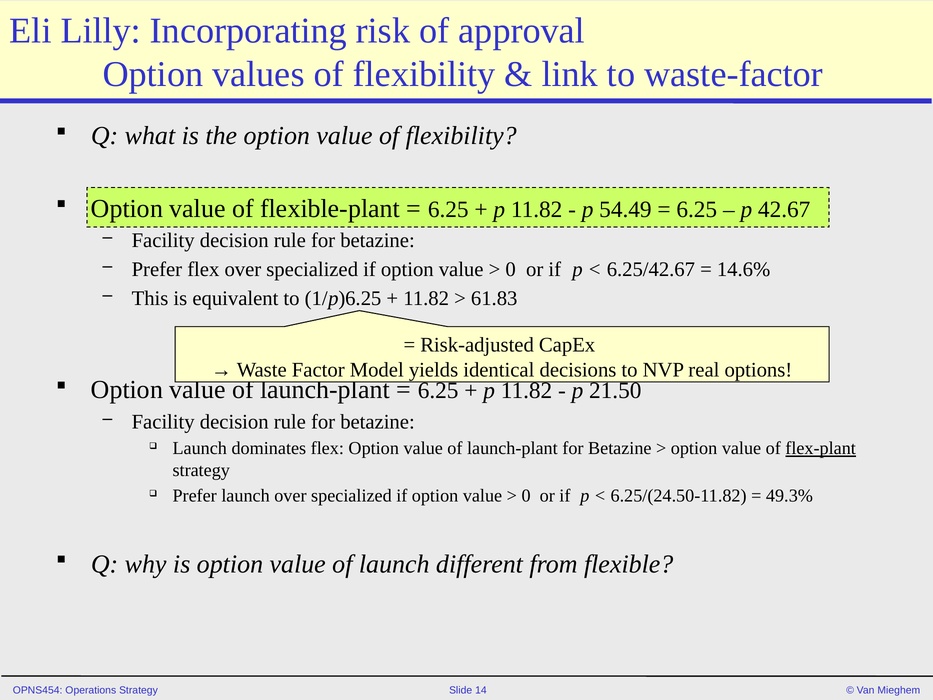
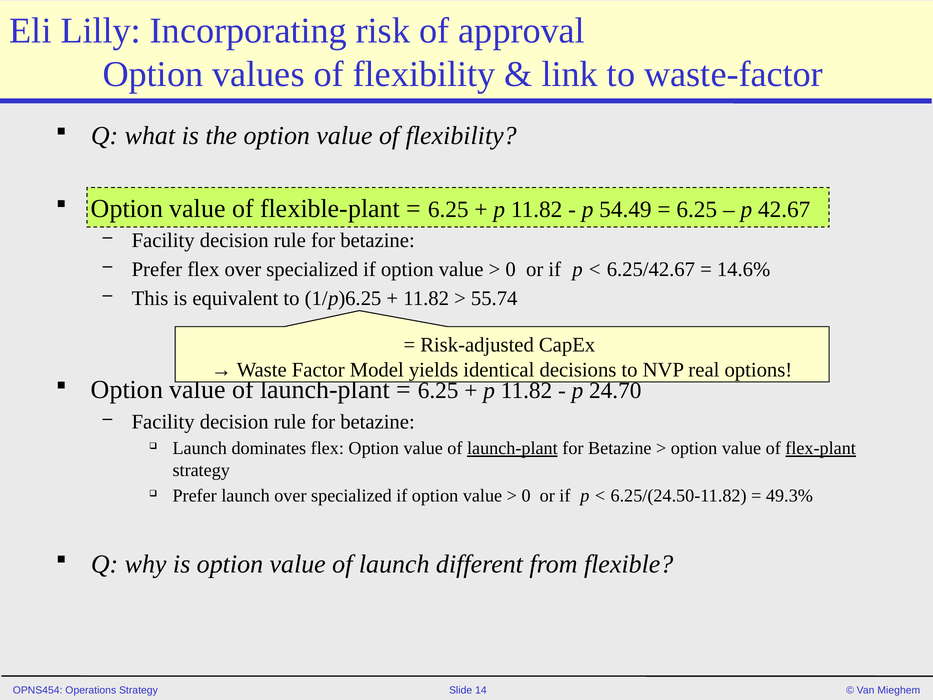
61.83: 61.83 -> 55.74 (494, 298)
21.50: 21.50 -> 24.70 (615, 391)
launch-plant underline: none -> present (512, 448)
